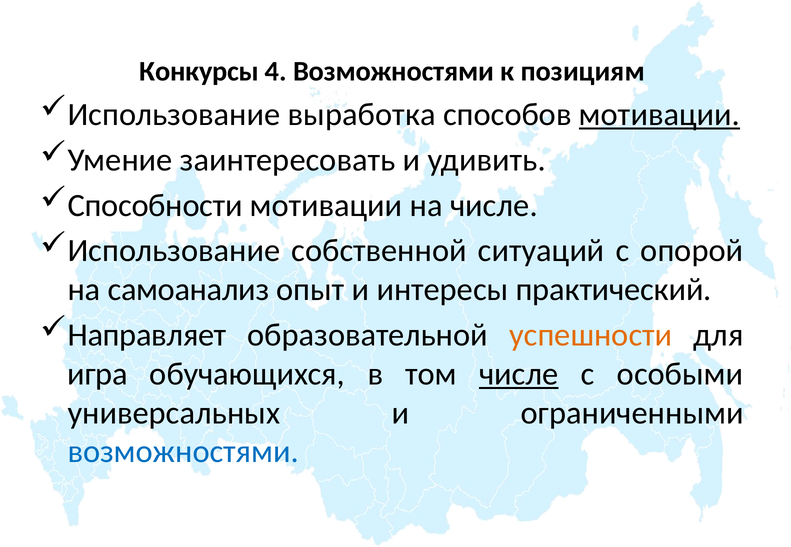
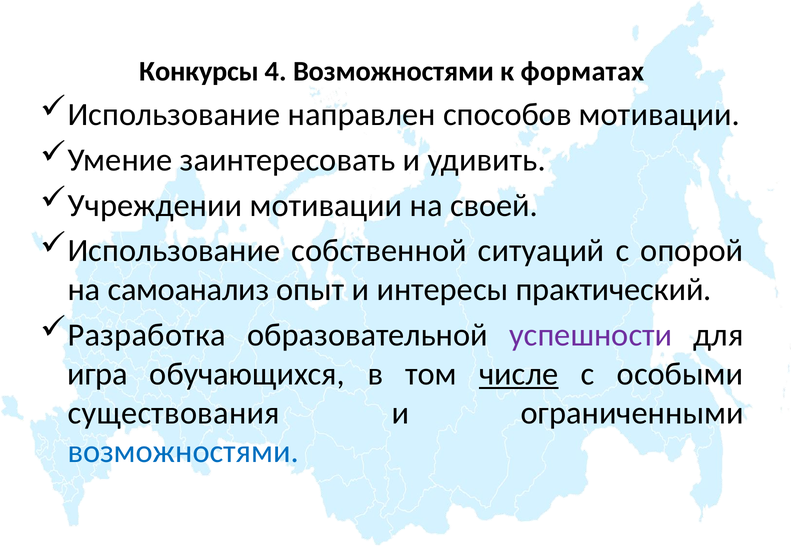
позициям: позициям -> форматах (583, 71)
выработка: выработка -> направлен (362, 115)
мотивации underline: present -> none (659, 115)
Способности: Способности -> Учреждении (155, 206)
на числе: числе -> своей (494, 206)
Направляет: Направляет -> Разработка (147, 335)
успешности colour: orange -> purple (591, 335)
универсальных: универсальных -> существования (174, 413)
